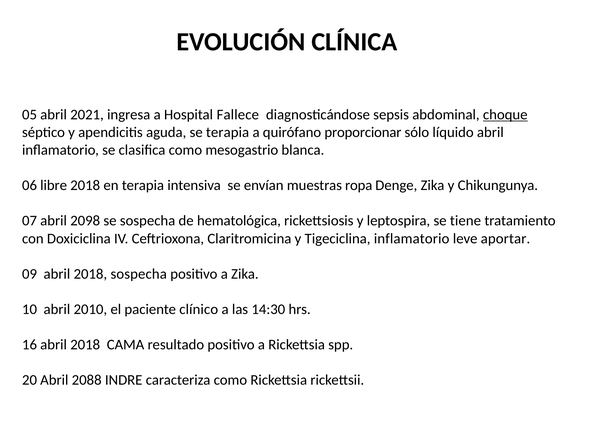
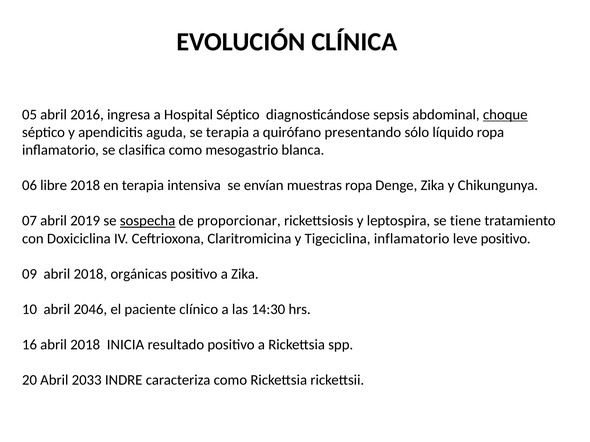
2021: 2021 -> 2016 (87, 115)
Hospital Fallece: Fallece -> Séptico (238, 115)
proporcionar: proporcionar -> presentando (363, 133)
líquido abril: abril -> ropa (490, 133)
2098: 2098 -> 2019 (85, 221)
sospecha underline: none -> present (148, 221)
hematológica: hematológica -> proporcionar (239, 221)
leve aportar: aportar -> positivo (506, 239)
2018 sospecha: sospecha -> orgánicas (139, 274)
2010: 2010 -> 2046 (90, 310)
CAMA: CAMA -> INICIA (125, 345)
2088: 2088 -> 2033 (87, 380)
